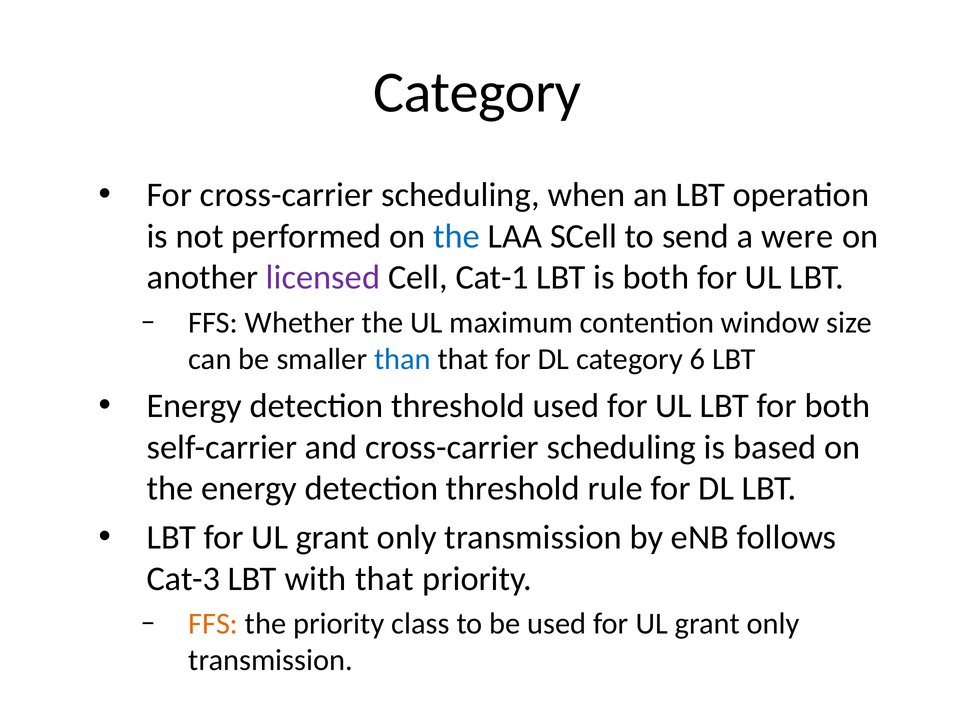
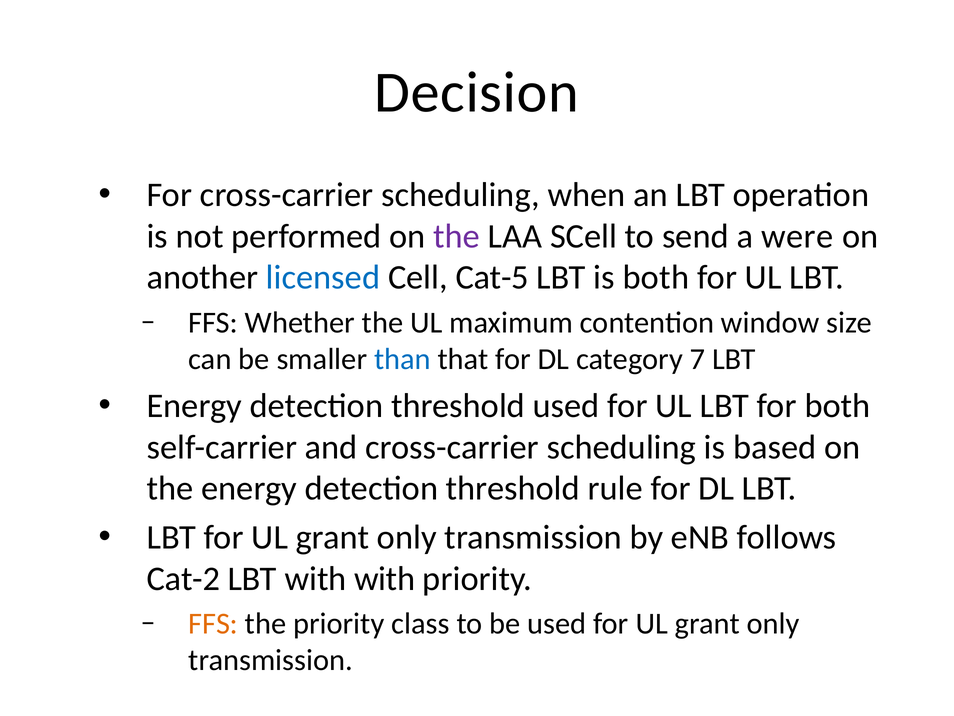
Category: Category -> Decision (477, 92)
the colour: blue -> purple (457, 236)
licensed colour: purple -> blue (323, 277)
Cat-1: Cat-1 -> Cat-5 (492, 277)
6: 6 -> 7 (698, 359)
Cat-3: Cat-3 -> Cat-2 (183, 578)
with that: that -> with (385, 578)
